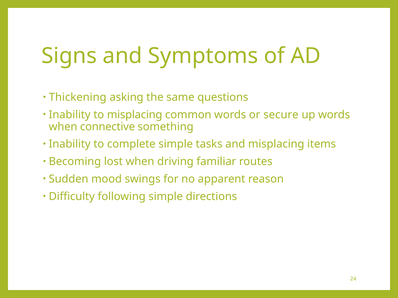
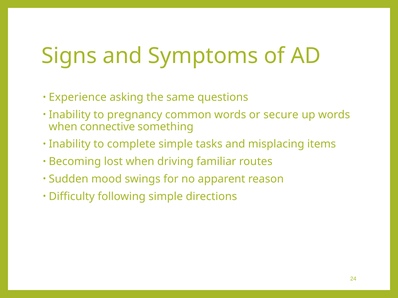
Thickening: Thickening -> Experience (78, 97)
to misplacing: misplacing -> pregnancy (135, 115)
